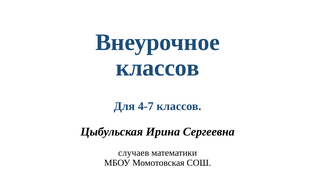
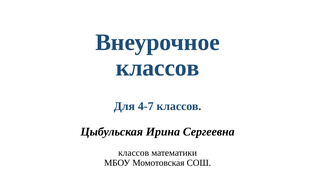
случаев: случаев -> классов (134, 153)
